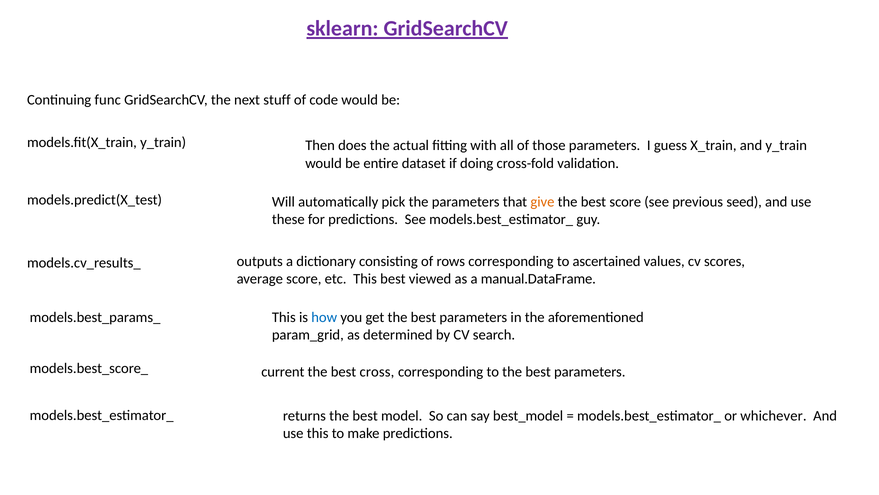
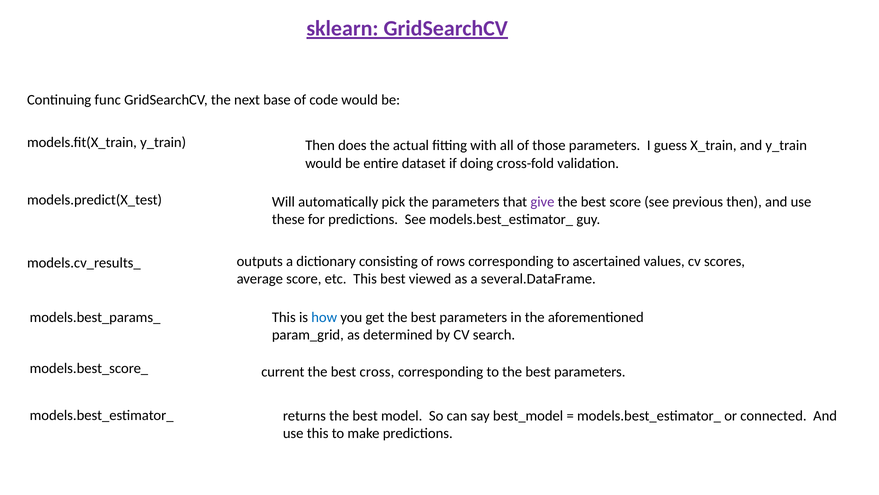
stuff: stuff -> base (277, 100)
give colour: orange -> purple (542, 201)
previous seed: seed -> then (744, 201)
manual.DataFrame: manual.DataFrame -> several.DataFrame (538, 279)
whichever: whichever -> connected (773, 415)
